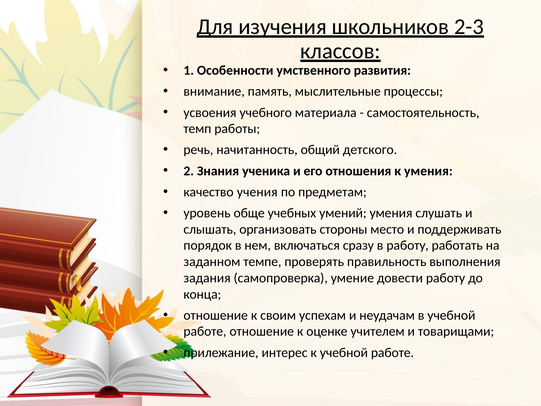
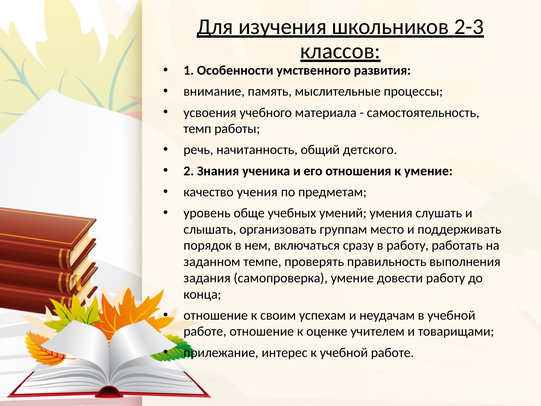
к умения: умения -> умение (428, 171)
стороны: стороны -> группам (343, 229)
